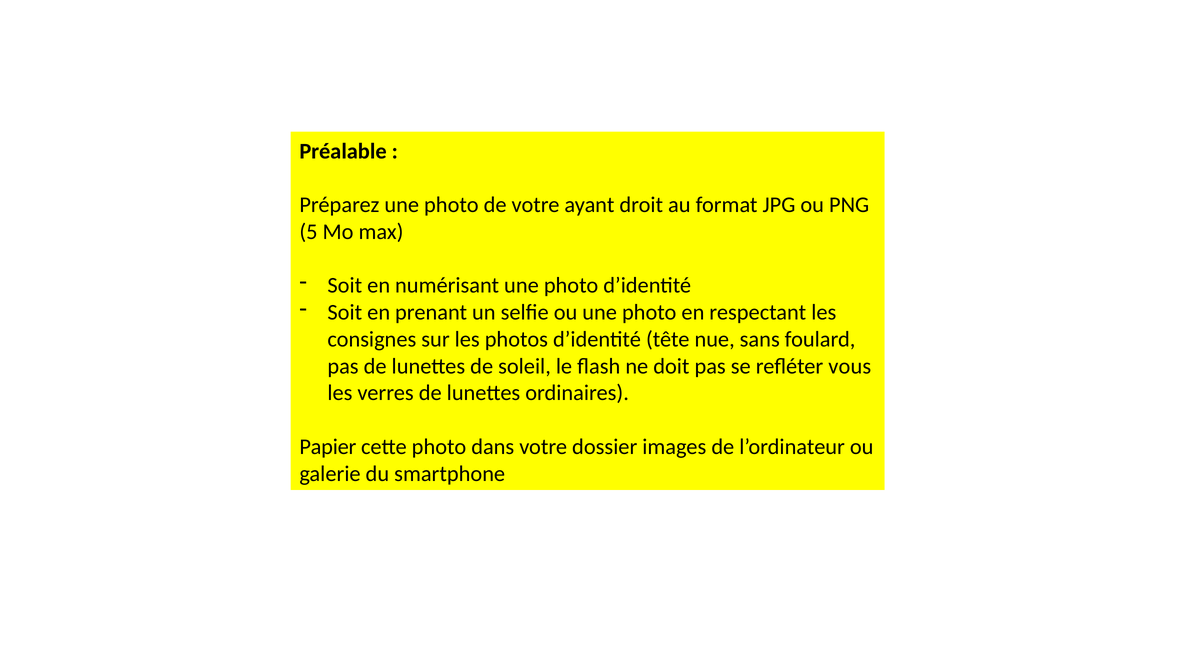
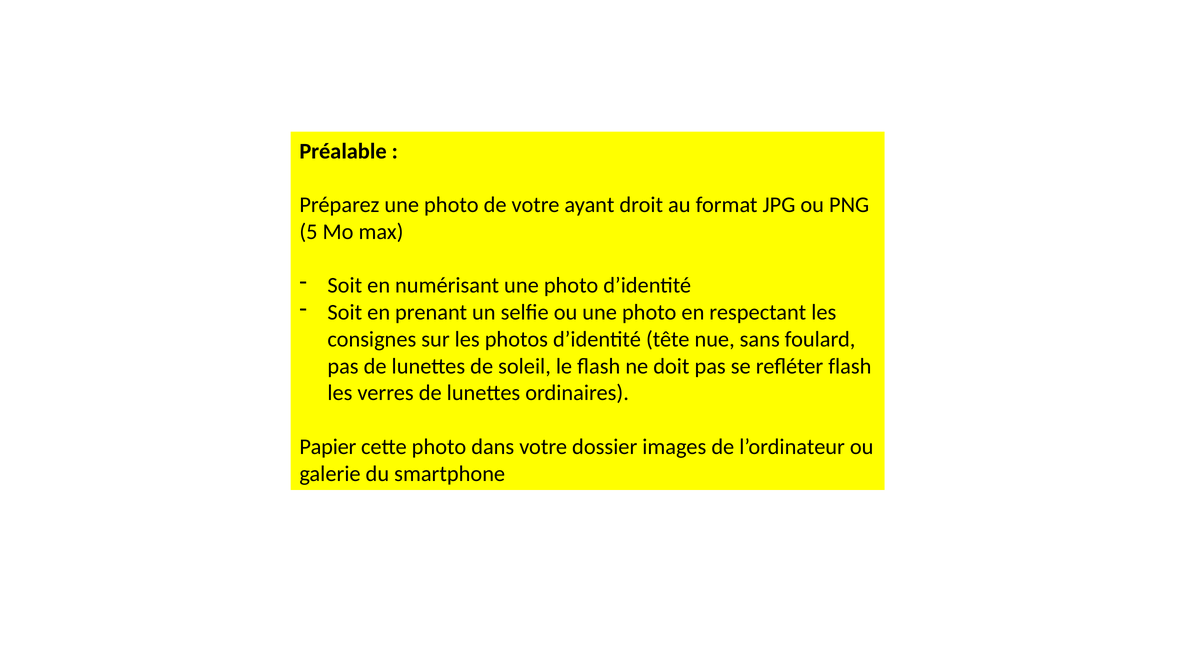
refléter vous: vous -> flash (850, 366)
